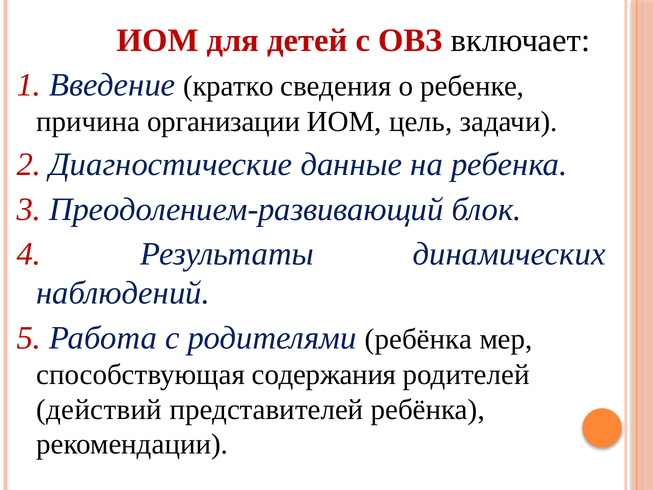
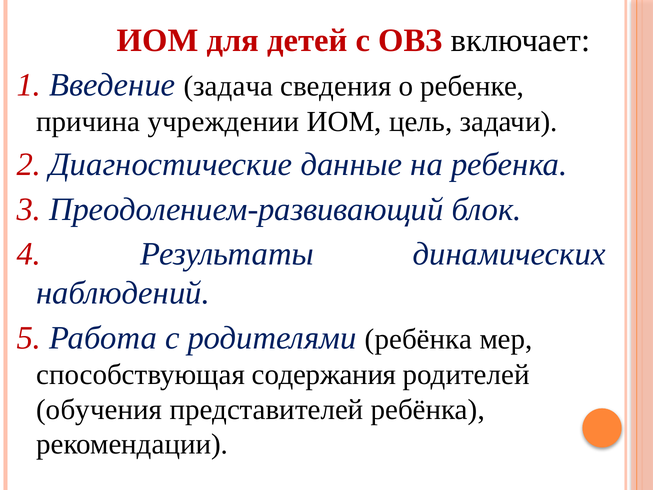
кратко: кратко -> задача (228, 86)
организации: организации -> учреждении (223, 122)
действий: действий -> обучения (99, 409)
